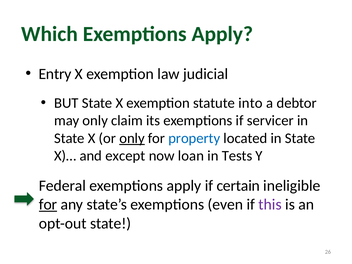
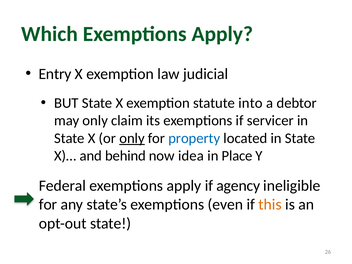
except: except -> behind (125, 156)
loan: loan -> idea (191, 156)
Tests: Tests -> Place (237, 156)
certain: certain -> agency (238, 186)
for underline: present -> none (48, 205)
this colour: purple -> orange (270, 205)
